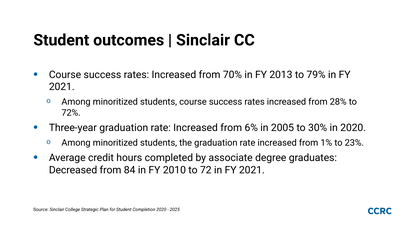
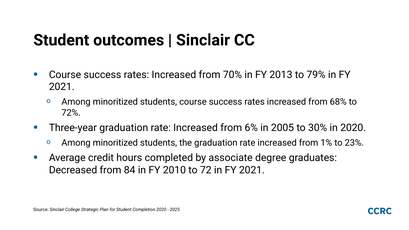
28%: 28% -> 68% (338, 102)
